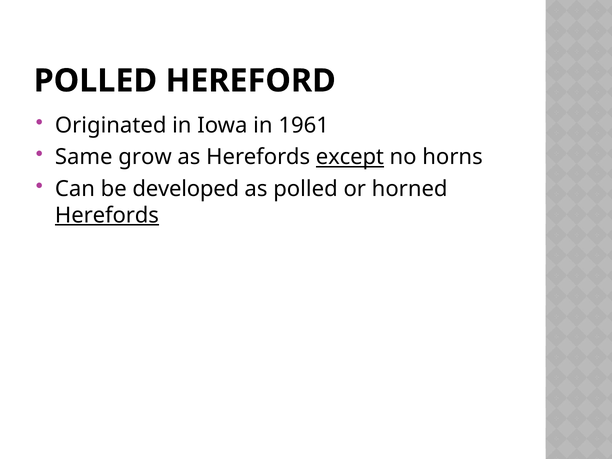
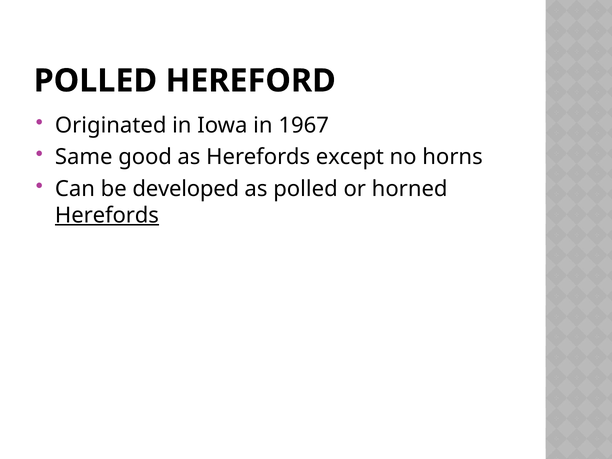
1961: 1961 -> 1967 (304, 126)
grow: grow -> good (145, 157)
except underline: present -> none (350, 157)
